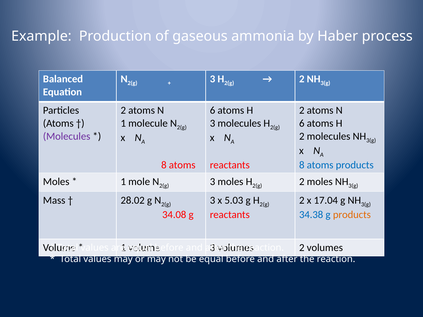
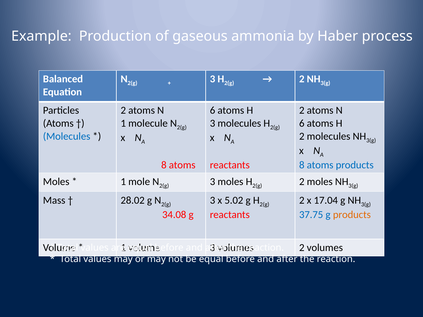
Molecules colour: purple -> blue (67, 136)
5.03: 5.03 -> 5.02 (234, 200)
34.38: 34.38 -> 37.75 (311, 215)
